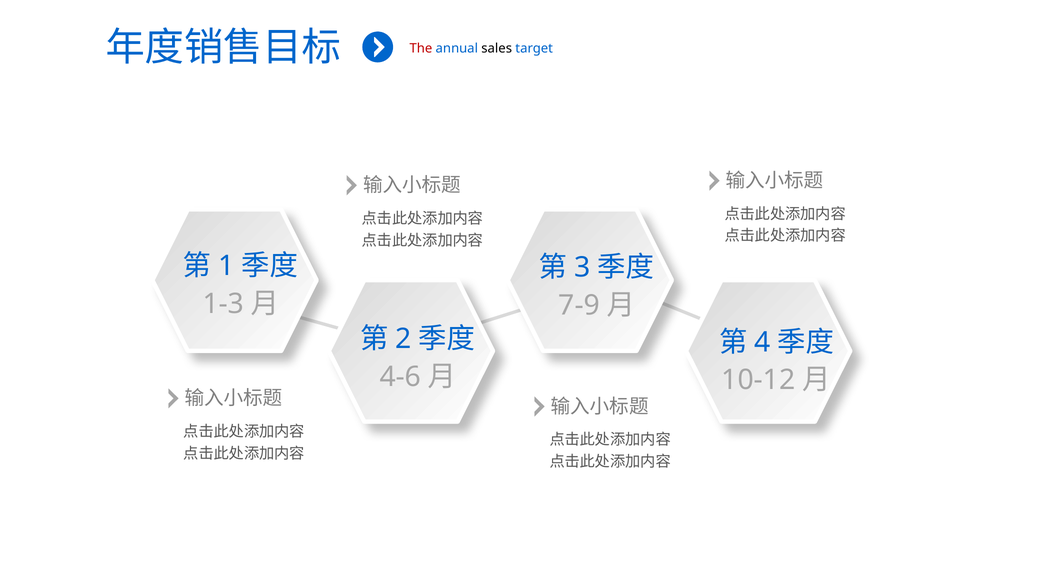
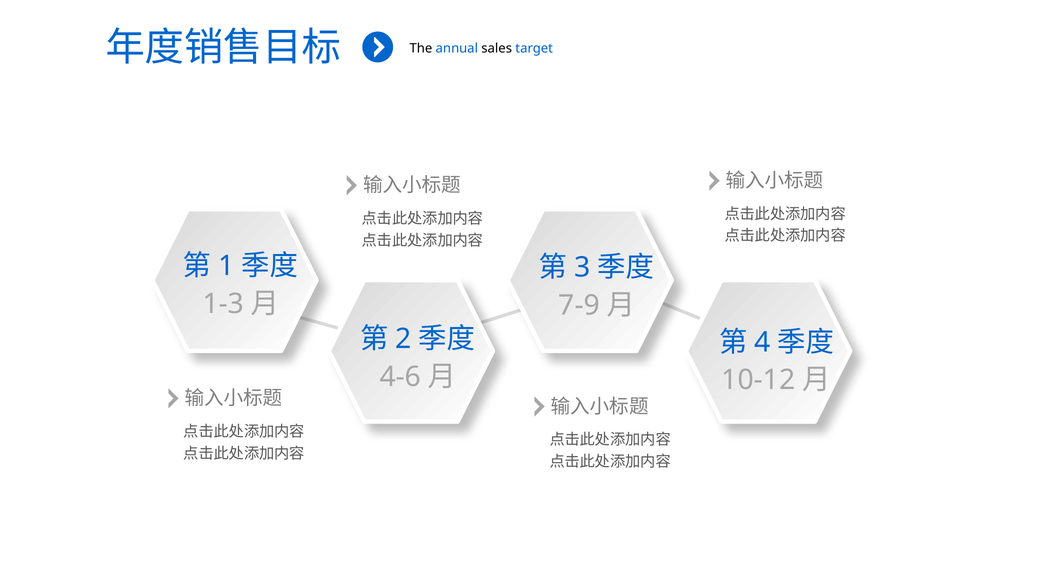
The colour: red -> black (421, 49)
